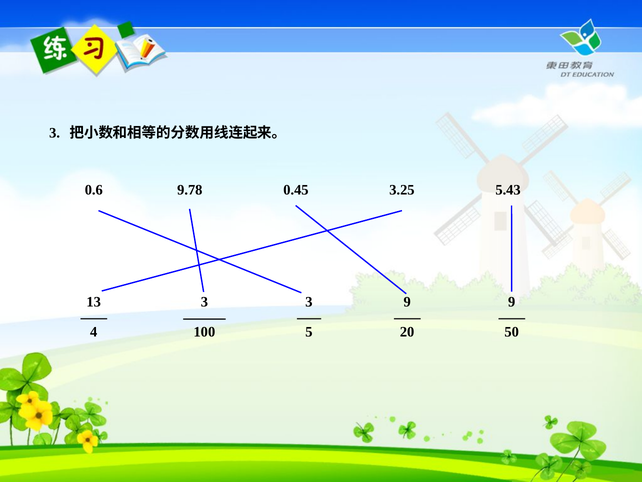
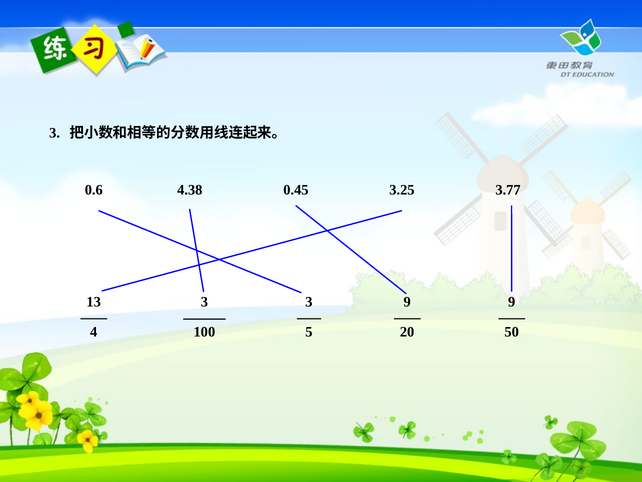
9.78: 9.78 -> 4.38 (190, 190)
5.43: 5.43 -> 3.77 (508, 190)
